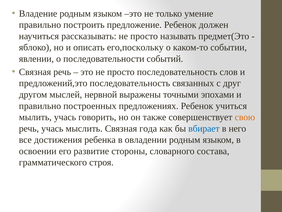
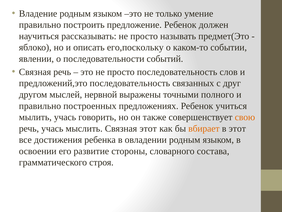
эпохами: эпохами -> полного (218, 94)
Связная года: года -> этот (148, 128)
вбирает colour: blue -> orange (204, 128)
в него: него -> этот (237, 128)
